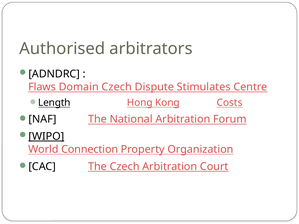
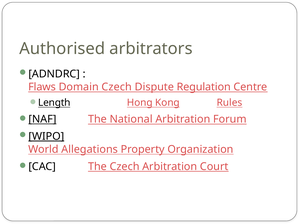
Stimulates: Stimulates -> Regulation (204, 87)
Costs: Costs -> Rules (230, 103)
NAF underline: none -> present (42, 119)
Connection: Connection -> Allegations (90, 149)
